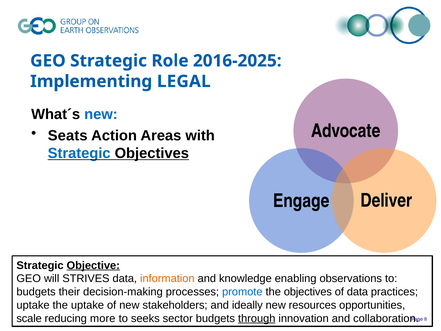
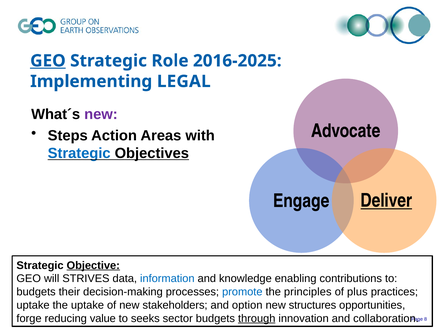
GEO underline: none -> present (48, 61)
new colour: blue -> purple (101, 114)
Seats: Seats -> Steps (68, 135)
Deliver underline: none -> present (386, 201)
information colour: orange -> blue (167, 278)
observations: observations -> contributions (351, 278)
the objectives: objectives -> principles (308, 292)
of data: data -> plus (357, 292)
ideally: ideally -> option (247, 305)
resources: resources -> structures (313, 305)
scale: scale -> forge (29, 318)
more: more -> value (103, 318)
